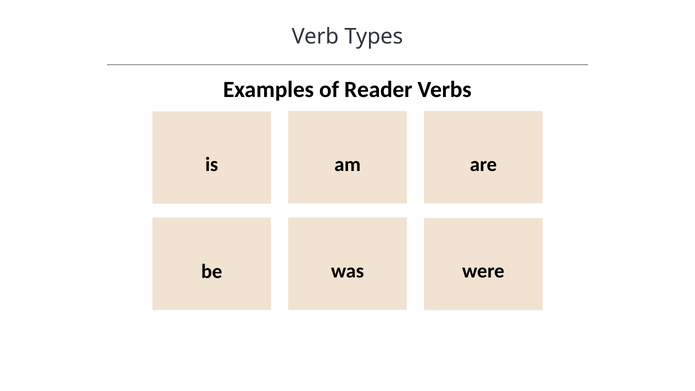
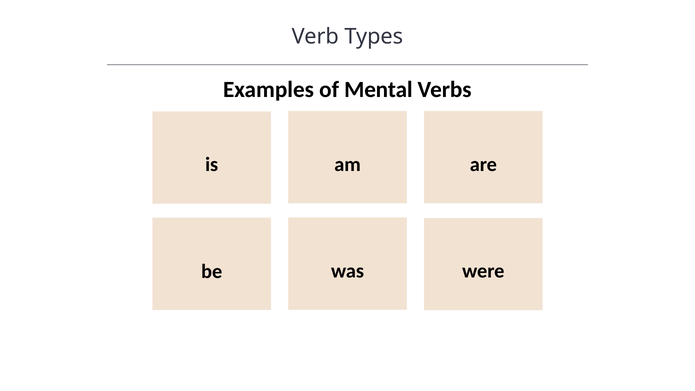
Reader: Reader -> Mental (378, 90)
